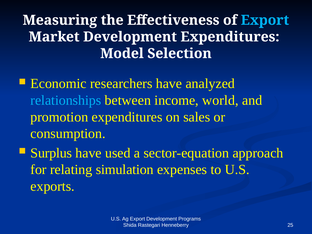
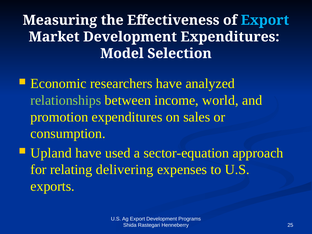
relationships colour: light blue -> light green (66, 100)
Surplus: Surplus -> Upland (51, 153)
simulation: simulation -> delivering (125, 170)
